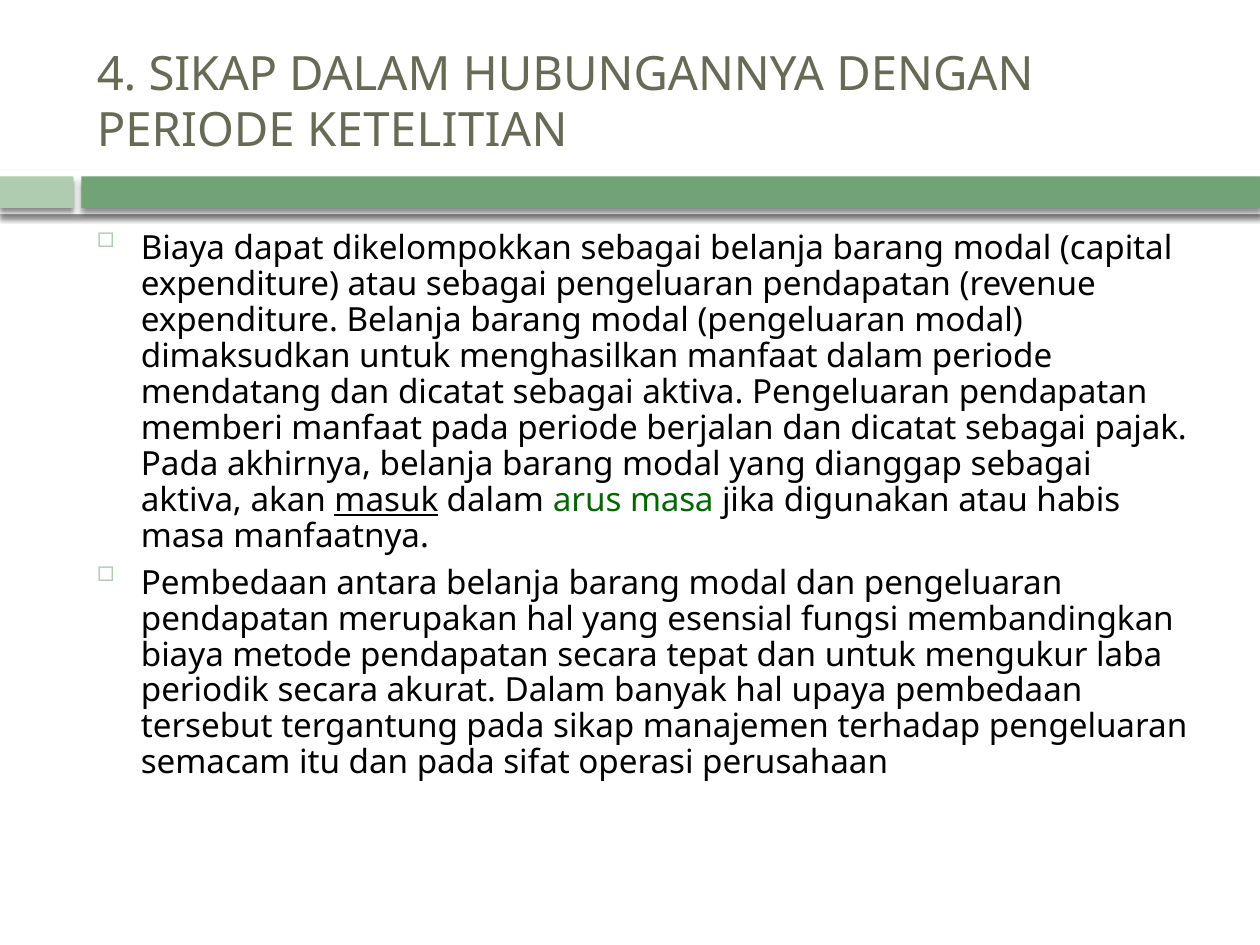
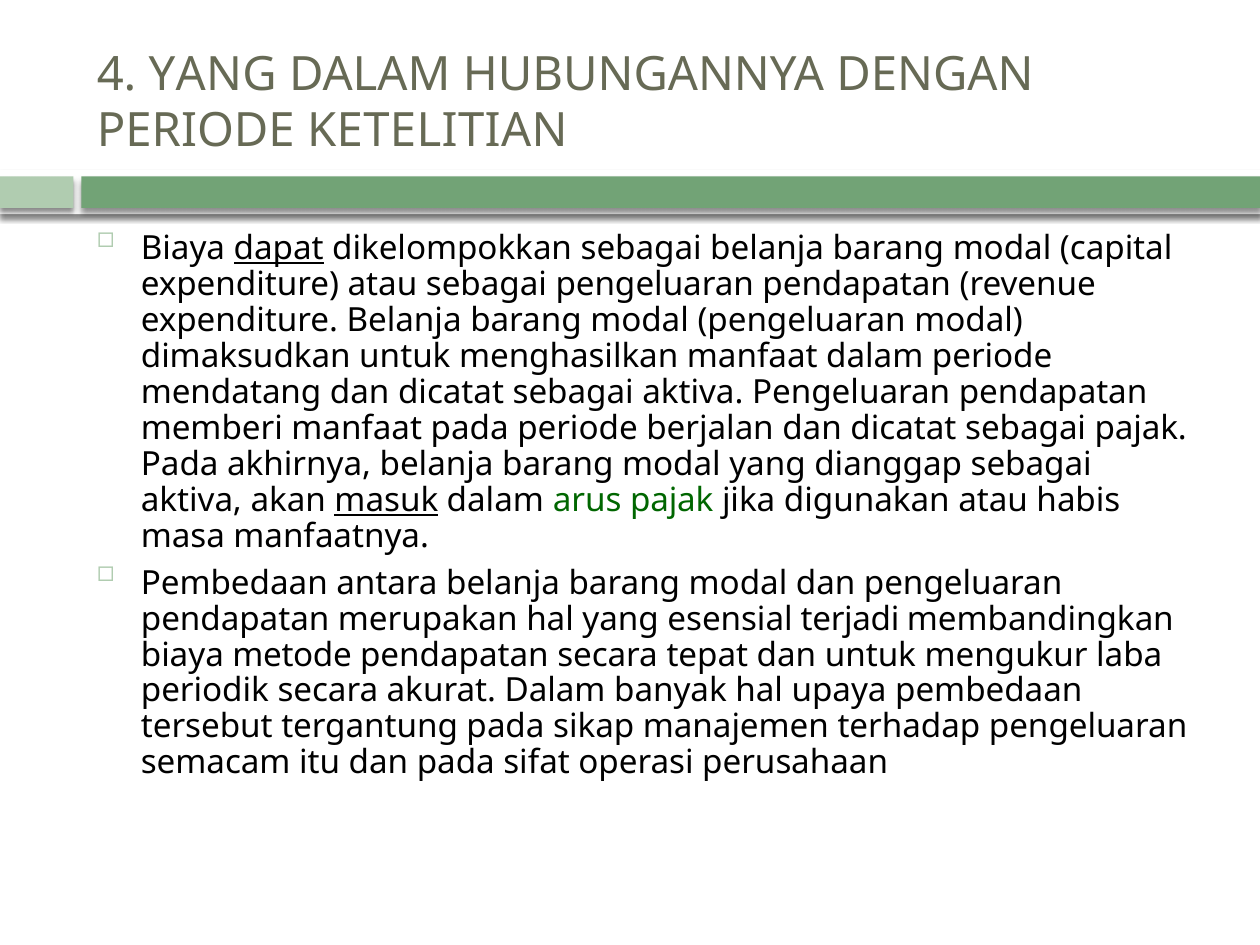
4 SIKAP: SIKAP -> YANG (213, 75)
dapat underline: none -> present (279, 249)
arus masa: masa -> pajak (672, 500)
fungsi: fungsi -> terjadi (850, 619)
